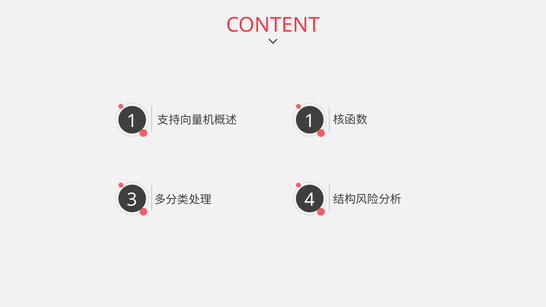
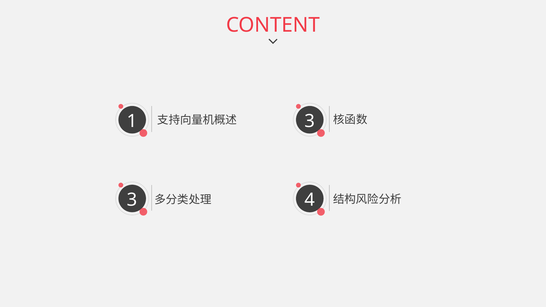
1: 1 -> 3 (310, 121)
